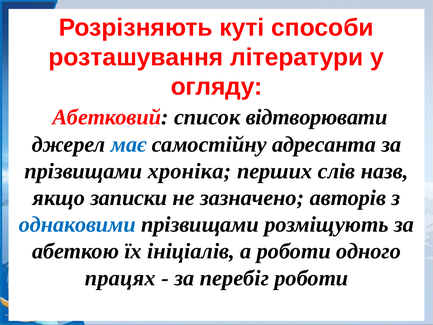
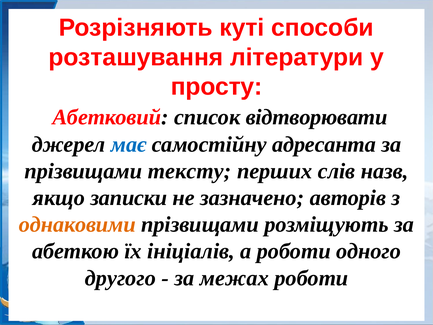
огляду: огляду -> просту (217, 87)
хроніка: хроніка -> тексту (190, 171)
однаковими colour: blue -> orange (77, 224)
працях: працях -> другого (120, 278)
перебіг: перебіг -> межах (234, 278)
